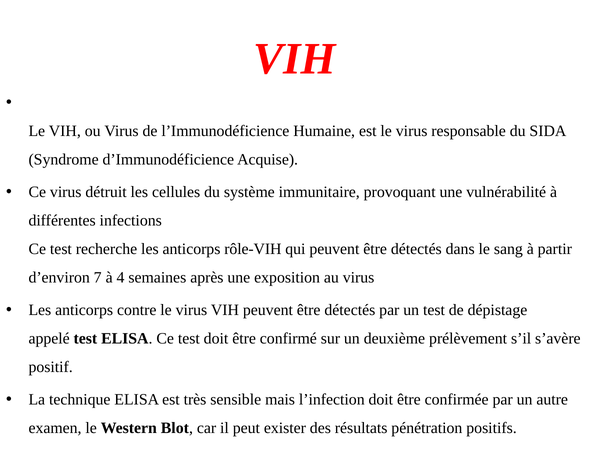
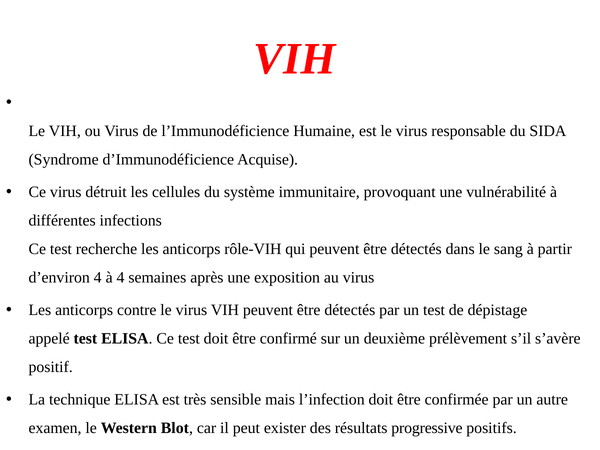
d’environ 7: 7 -> 4 (98, 278)
pénétration: pénétration -> progressive (427, 428)
